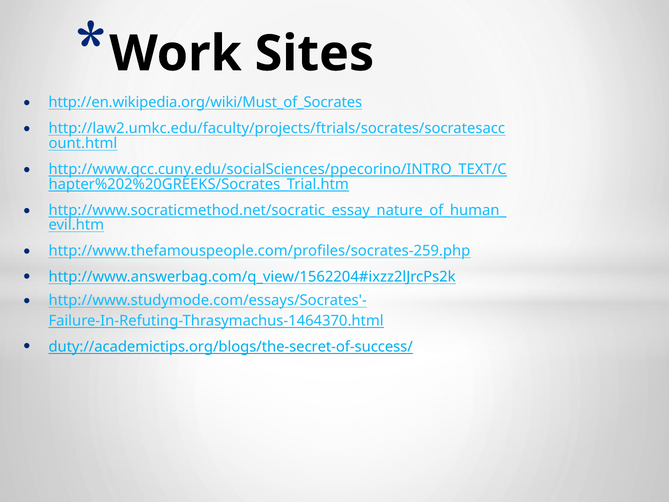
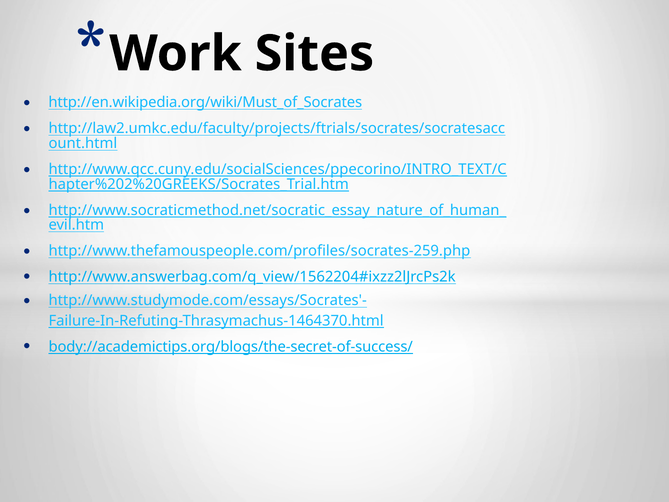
duty://academictips.org/blogs/the-secret-of-success/: duty://academictips.org/blogs/the-secret-of-success/ -> body://academictips.org/blogs/the-secret-of-success/ (231, 347)
